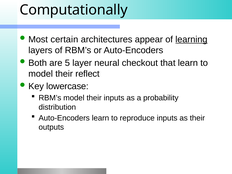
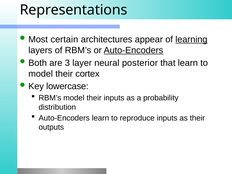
Computationally: Computationally -> Representations (74, 10)
Auto-Encoders underline: none -> present (134, 50)
5: 5 -> 3 (67, 63)
checkout: checkout -> posterior (140, 63)
reflect: reflect -> cortex (88, 74)
